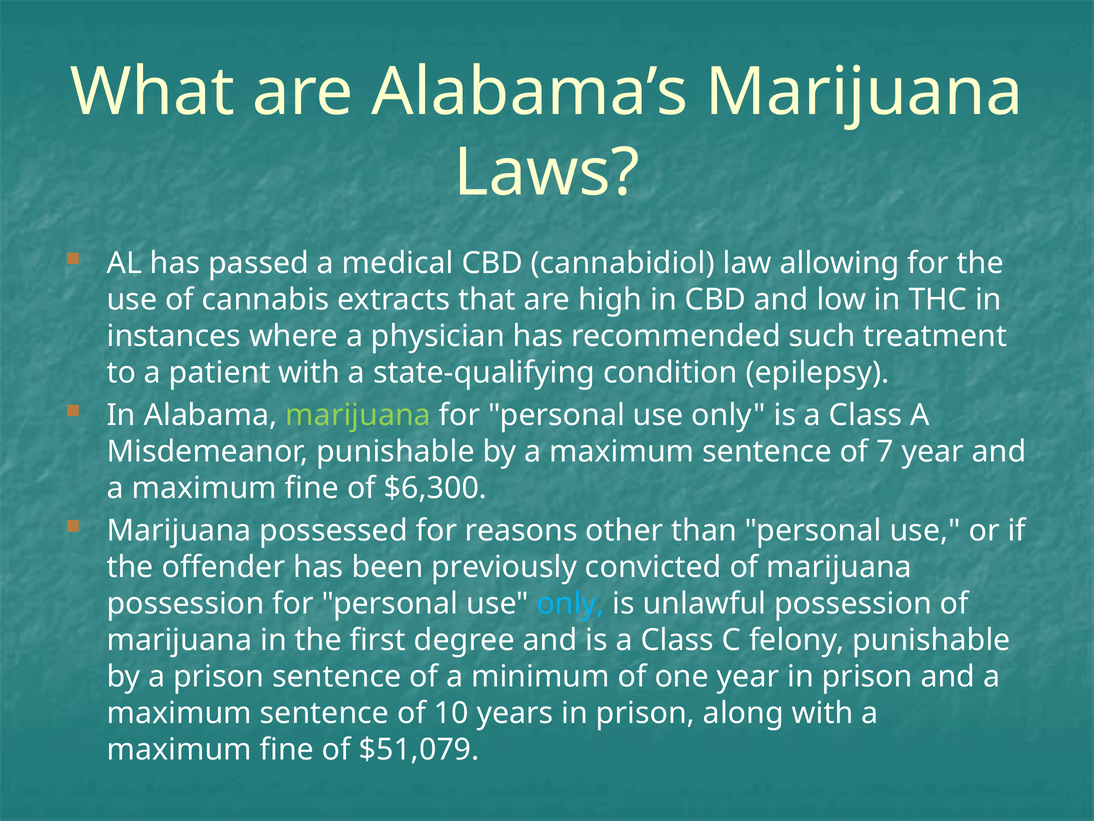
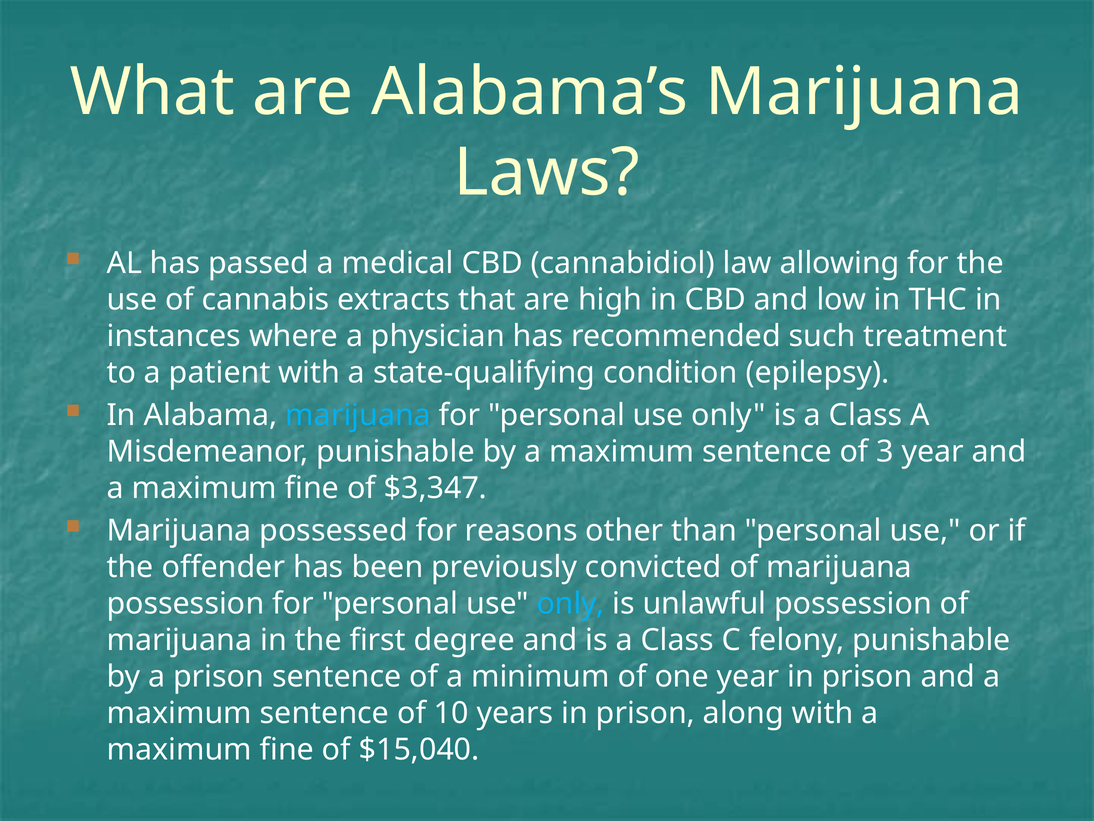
marijuana colour: light green -> light blue (358, 415)
7: 7 -> 3 (885, 451)
$6,300: $6,300 -> $3,347 (435, 488)
$51,079: $51,079 -> $15,040 (419, 749)
